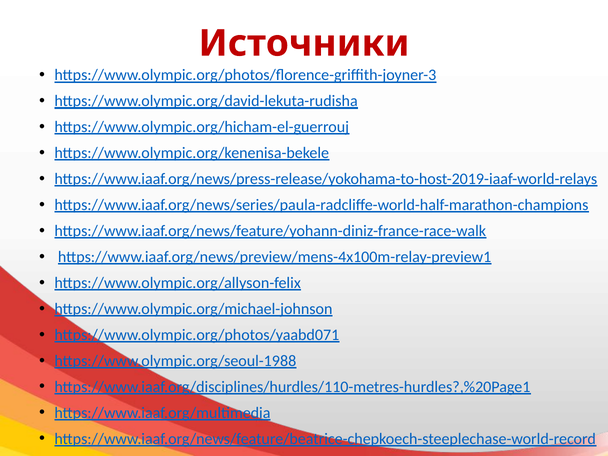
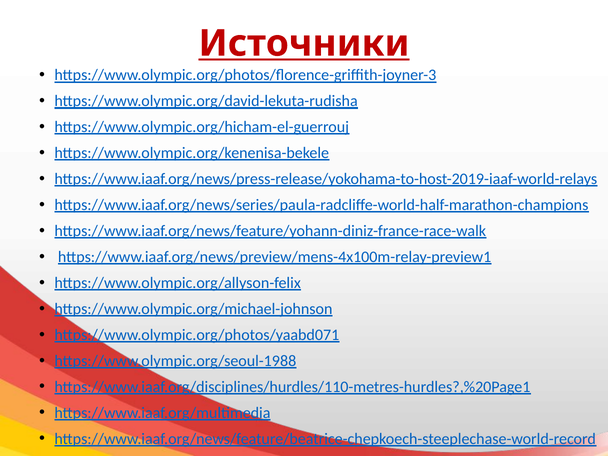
Источники underline: none -> present (304, 43)
